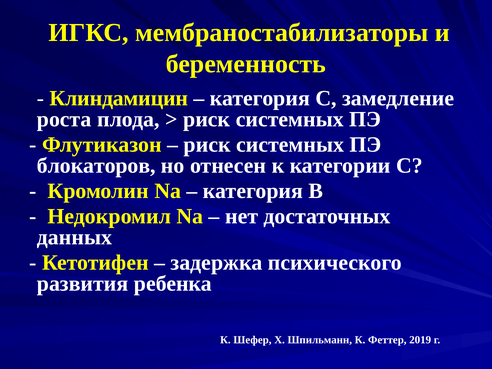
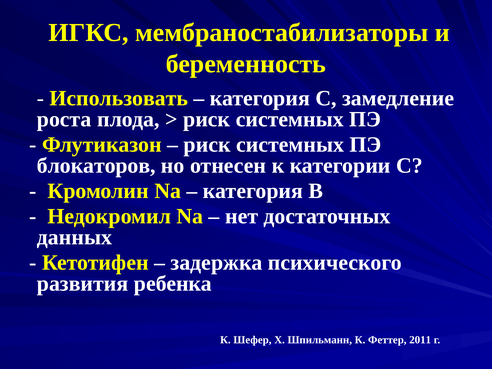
Клиндамицин: Клиндамицин -> Использовать (119, 98)
2019: 2019 -> 2011 (420, 340)
